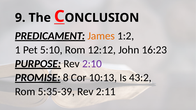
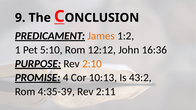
16:23: 16:23 -> 16:36 (154, 50)
2:10 colour: purple -> orange (92, 64)
8: 8 -> 4 (66, 78)
5:35-39: 5:35-39 -> 4:35-39 (56, 92)
